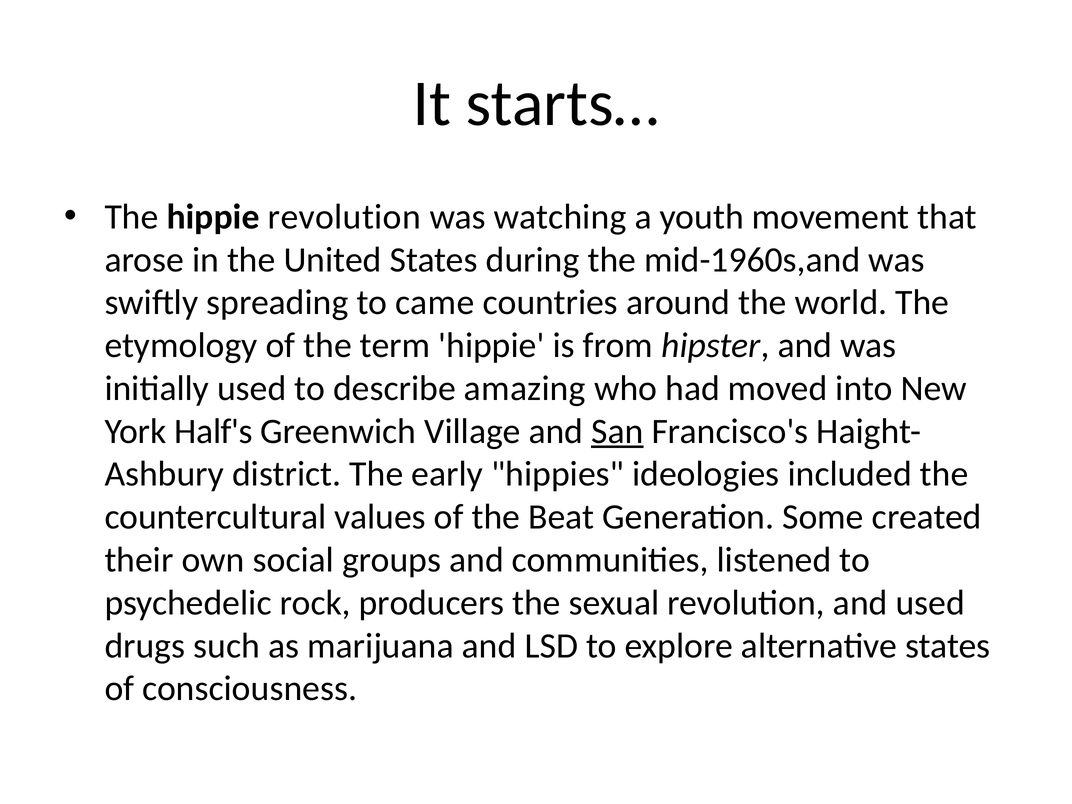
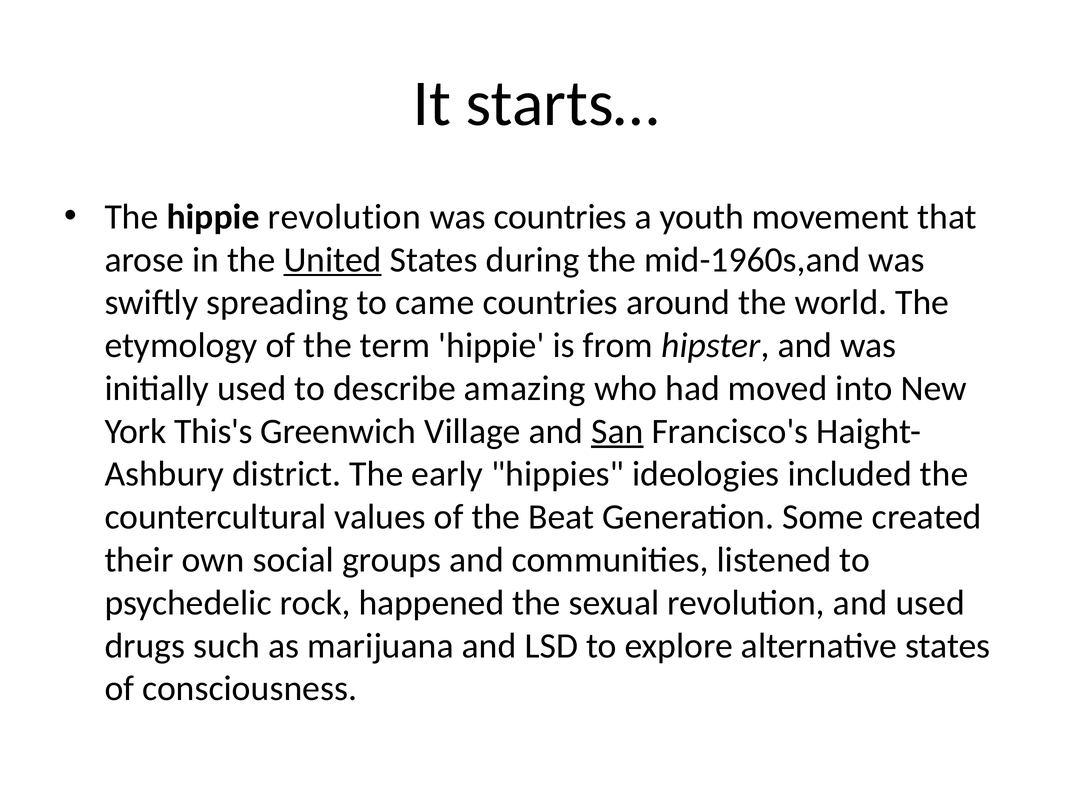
was watching: watching -> countries (560, 217)
United underline: none -> present (333, 260)
Half's: Half's -> This's (214, 431)
producers: producers -> happened (432, 603)
